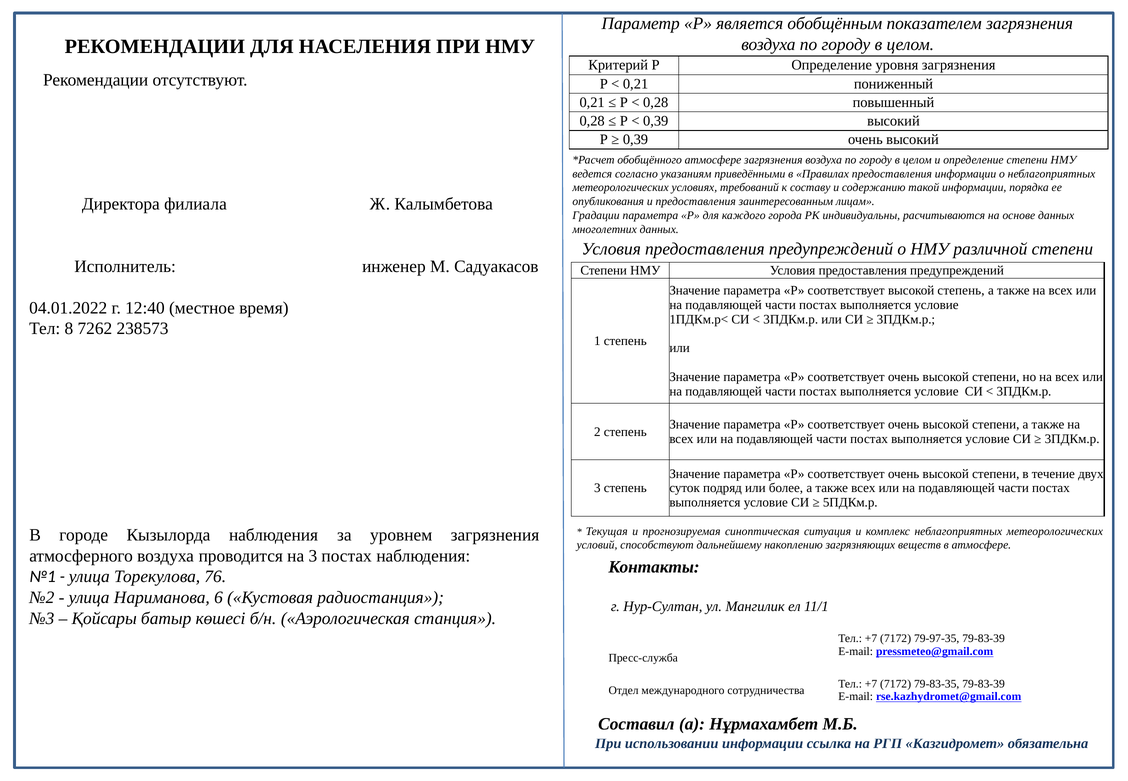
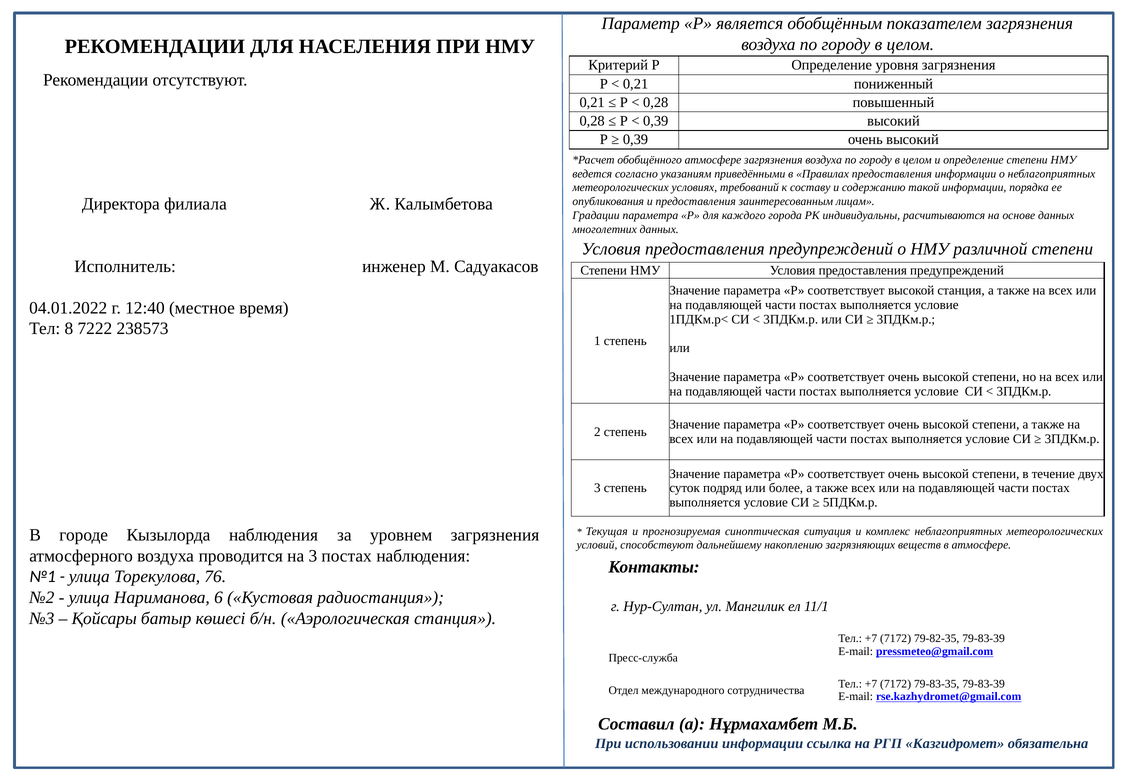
высокой степень: степень -> станция (961, 290)
7262: 7262 -> 7222 (95, 329)
79-97-35: 79-97-35 -> 79-82-35 (937, 639)
